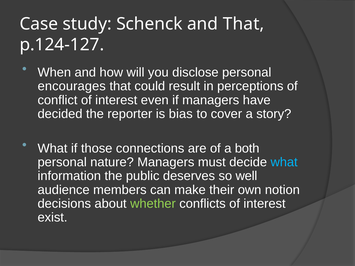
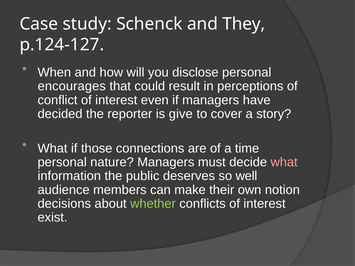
and That: That -> They (244, 24)
bias: bias -> give (181, 114)
both: both -> time (247, 148)
what colour: light blue -> pink (284, 162)
